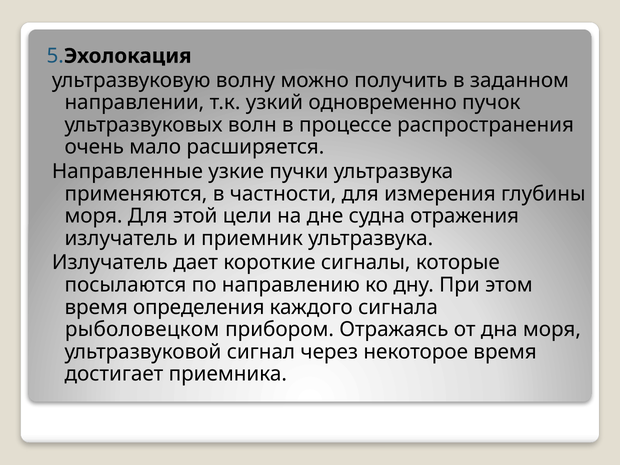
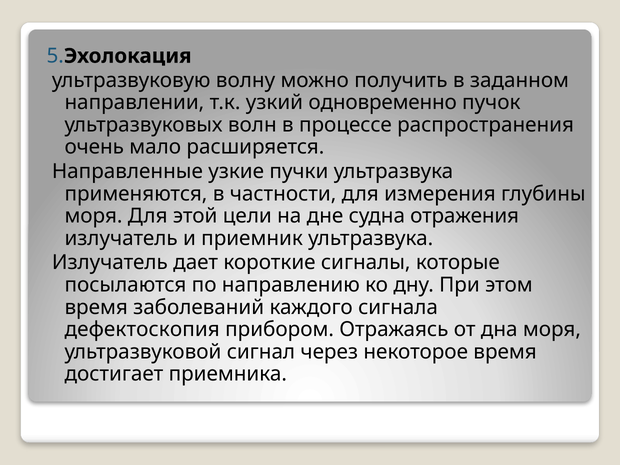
определения: определения -> заболеваний (199, 307)
рыболовецком: рыболовецком -> дефектоскопия (142, 330)
